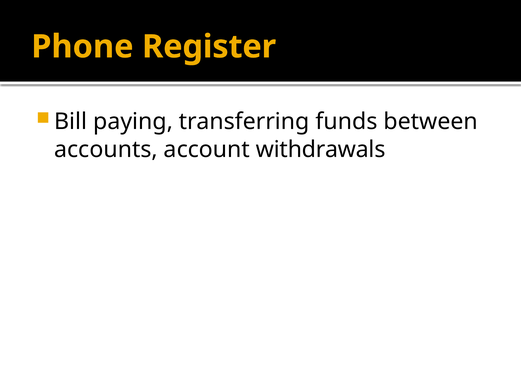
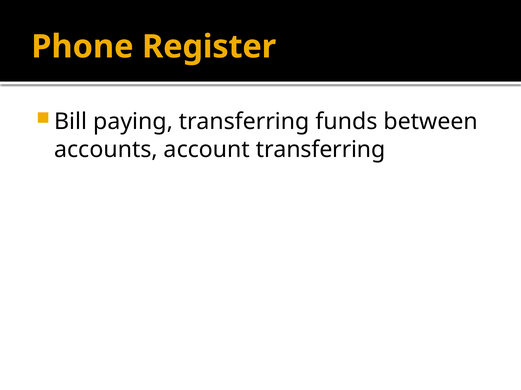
account withdrawals: withdrawals -> transferring (321, 150)
